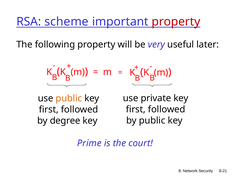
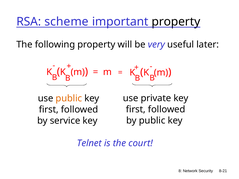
property colour: red -> black (176, 22)
degree: degree -> service (65, 121)
Prime: Prime -> Telnet (89, 143)
